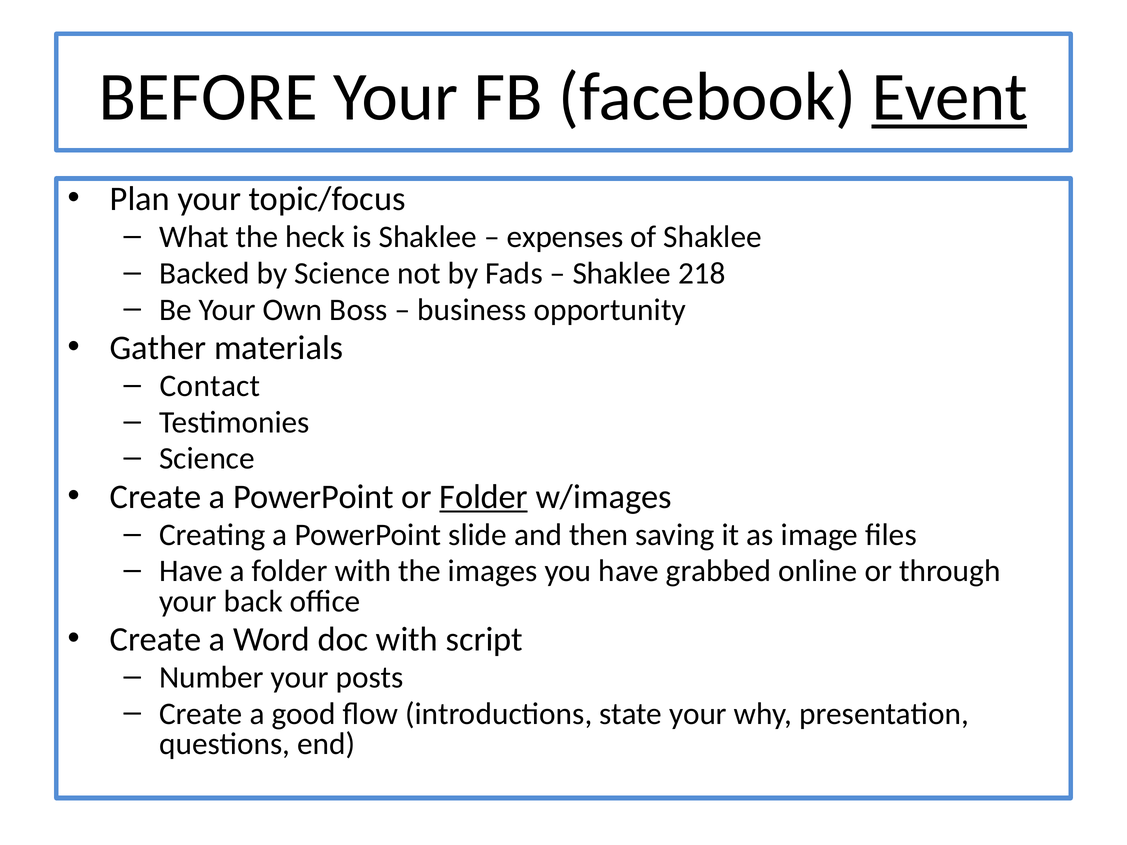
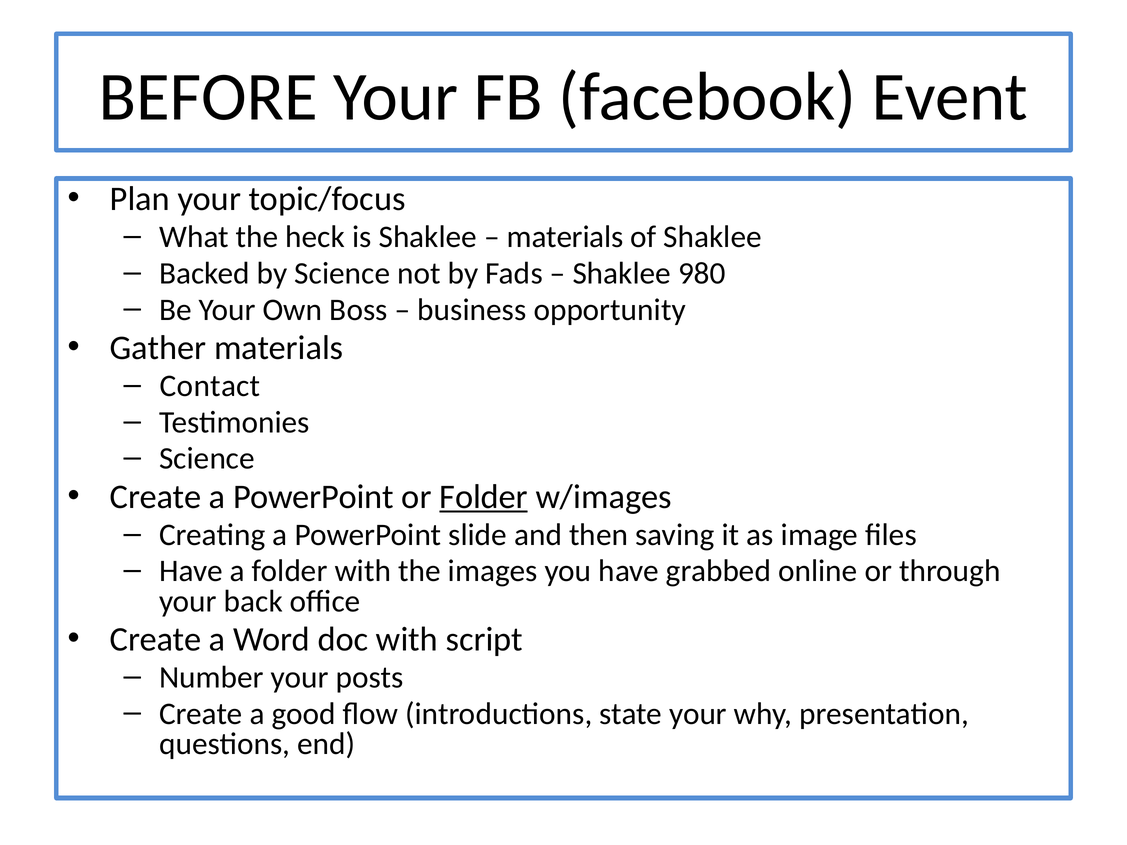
Event underline: present -> none (950, 97)
expenses: expenses -> materials (565, 237)
218: 218 -> 980 (702, 273)
